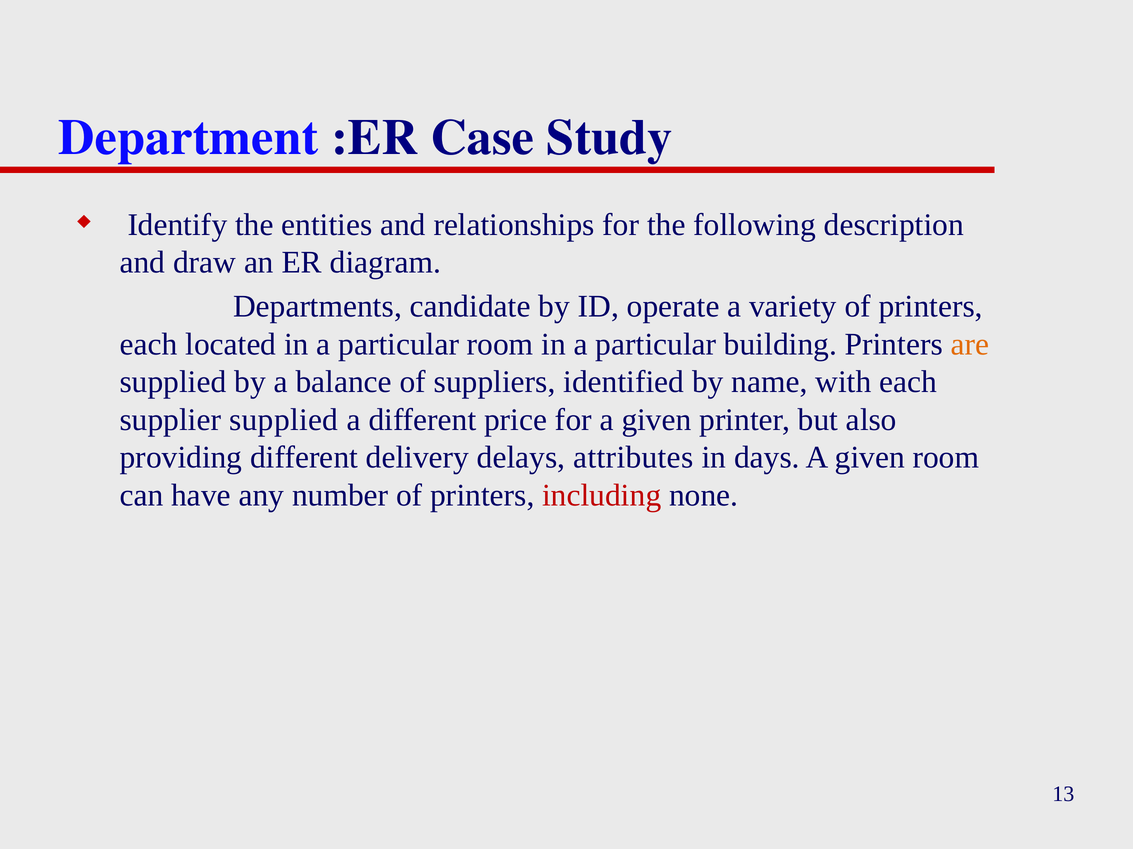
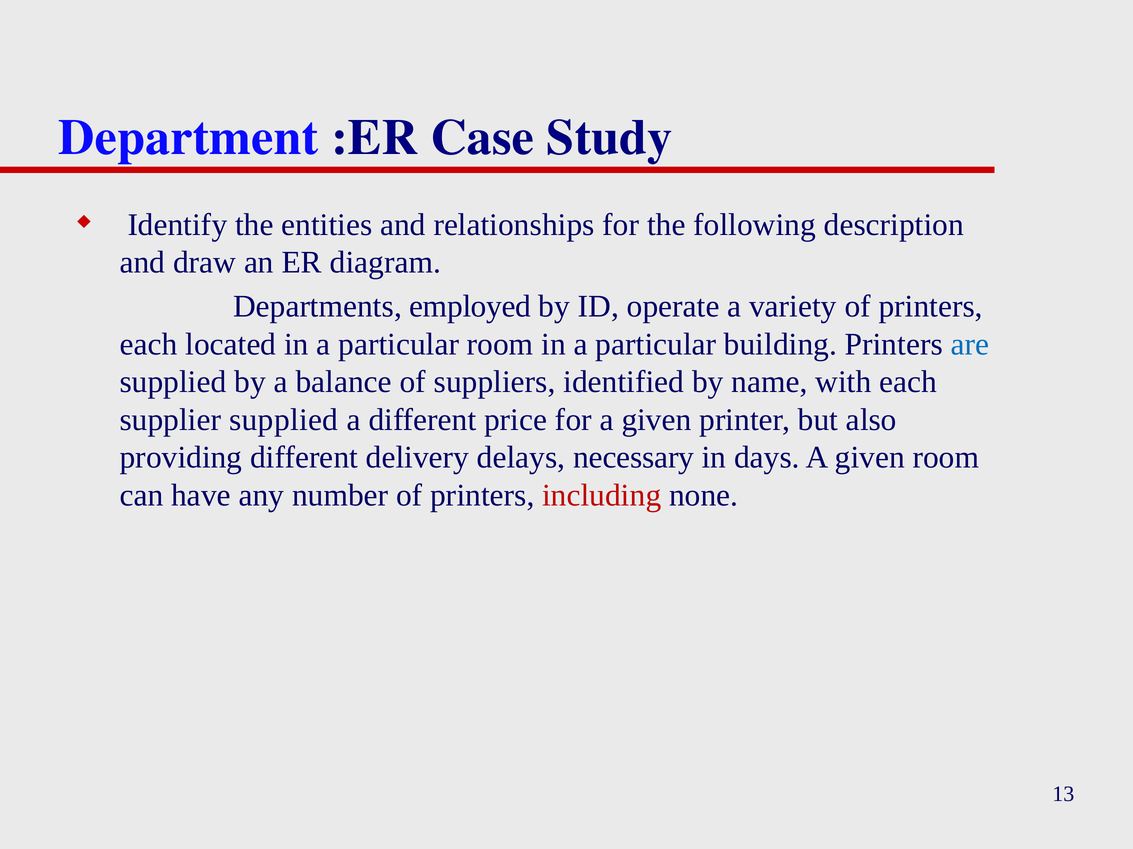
candidate: candidate -> employed (470, 307)
are colour: orange -> blue (970, 344)
attributes: attributes -> necessary (634, 458)
